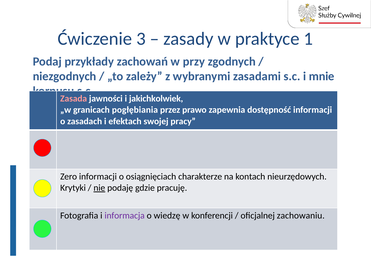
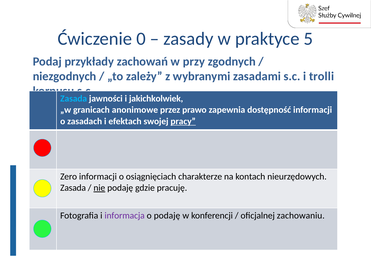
3: 3 -> 0 (141, 39)
1: 1 -> 5 (308, 39)
mnie: mnie -> trolli (322, 76)
Zasada colour: pink -> light blue (74, 99)
pogłębiania: pogłębiania -> anonimowe (135, 110)
pracy underline: none -> present (183, 121)
Krytyki: Krytyki -> Zasada (73, 188)
o wiedzę: wiedzę -> podaję (167, 216)
